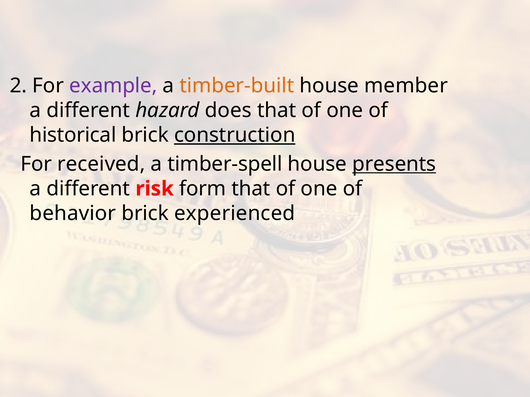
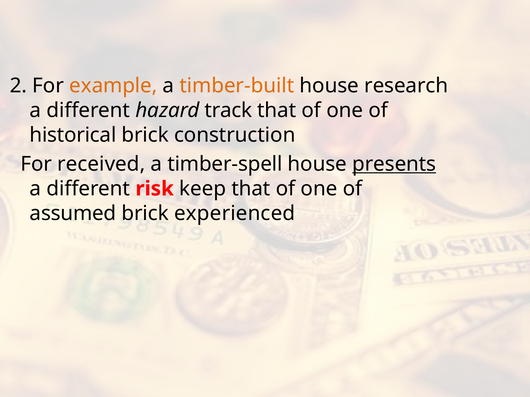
example colour: purple -> orange (113, 86)
member: member -> research (406, 86)
does: does -> track (228, 111)
construction underline: present -> none (235, 135)
form: form -> keep (203, 189)
behavior: behavior -> assumed (73, 214)
